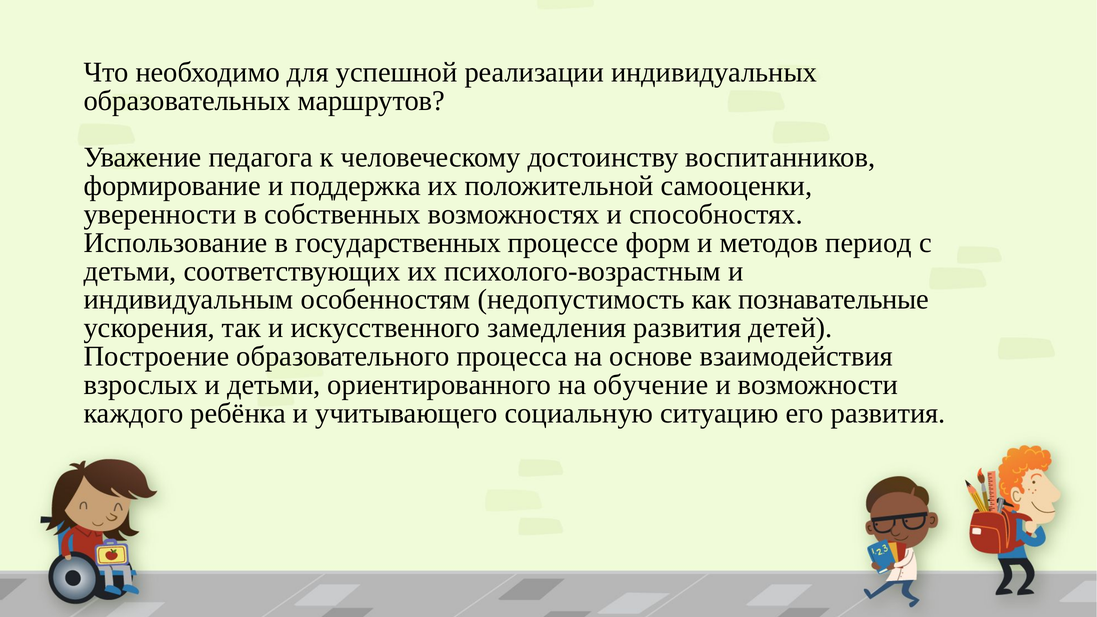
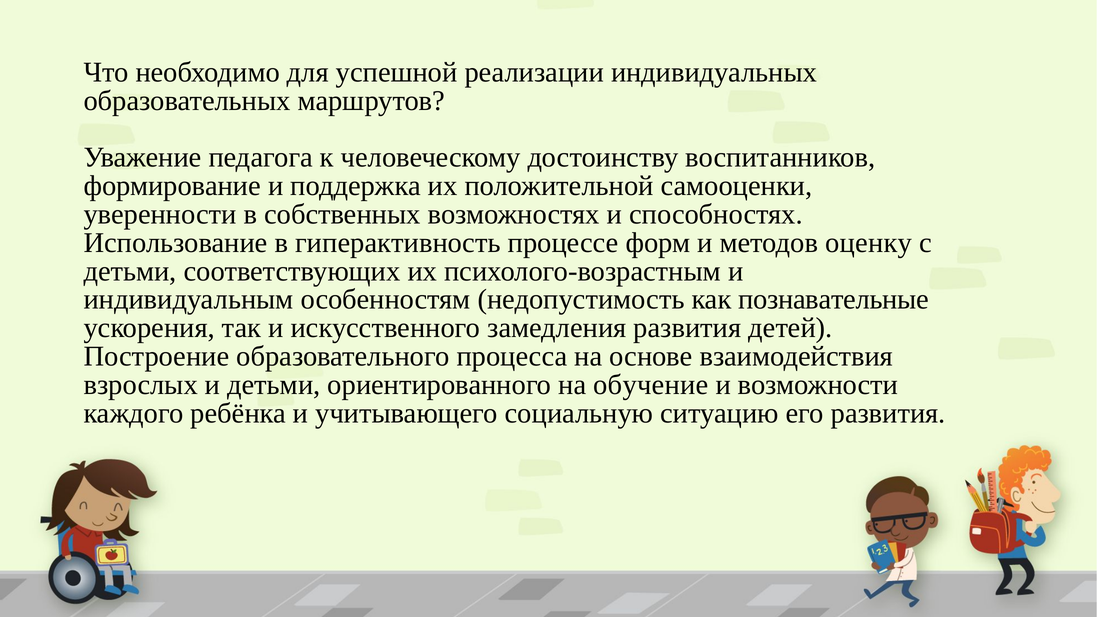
государственных: государственных -> гиперактивность (398, 243)
период: период -> оценку (869, 243)
